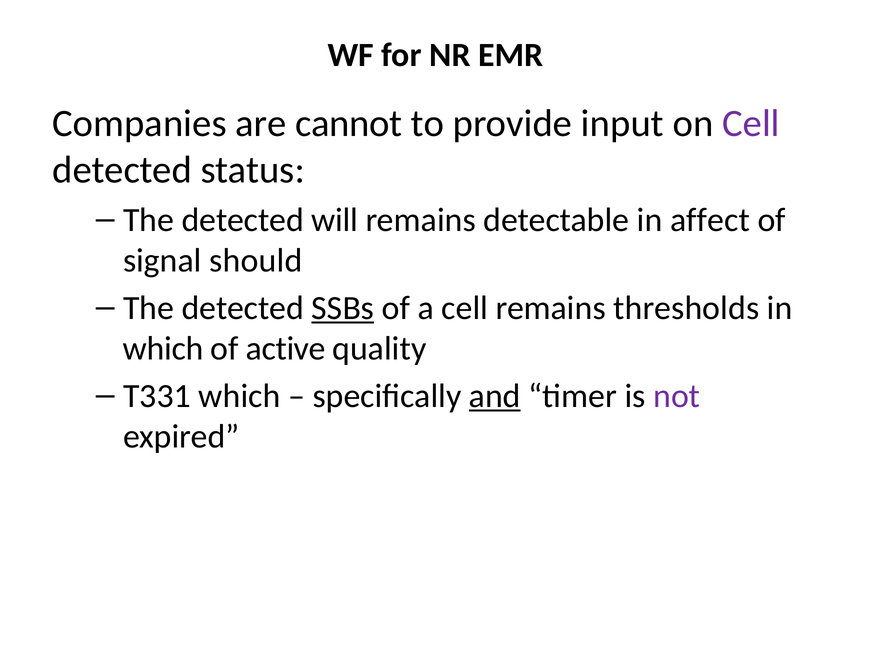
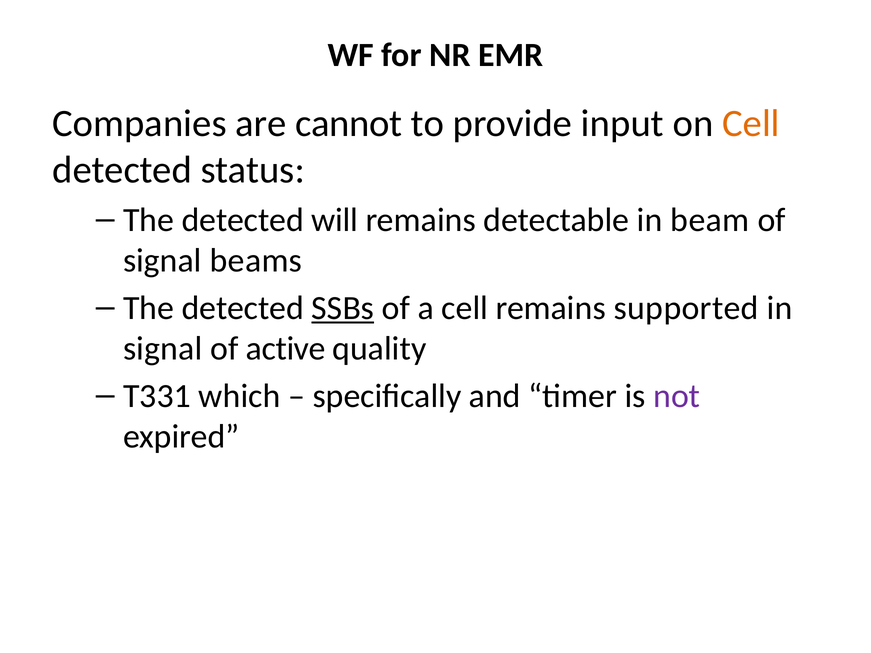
Cell colour: purple -> orange (751, 124)
affect: affect -> beam (710, 220)
should: should -> beams (256, 261)
thresholds: thresholds -> supported (686, 308)
which: which -> signal (163, 349)
and underline: present -> none (495, 396)
